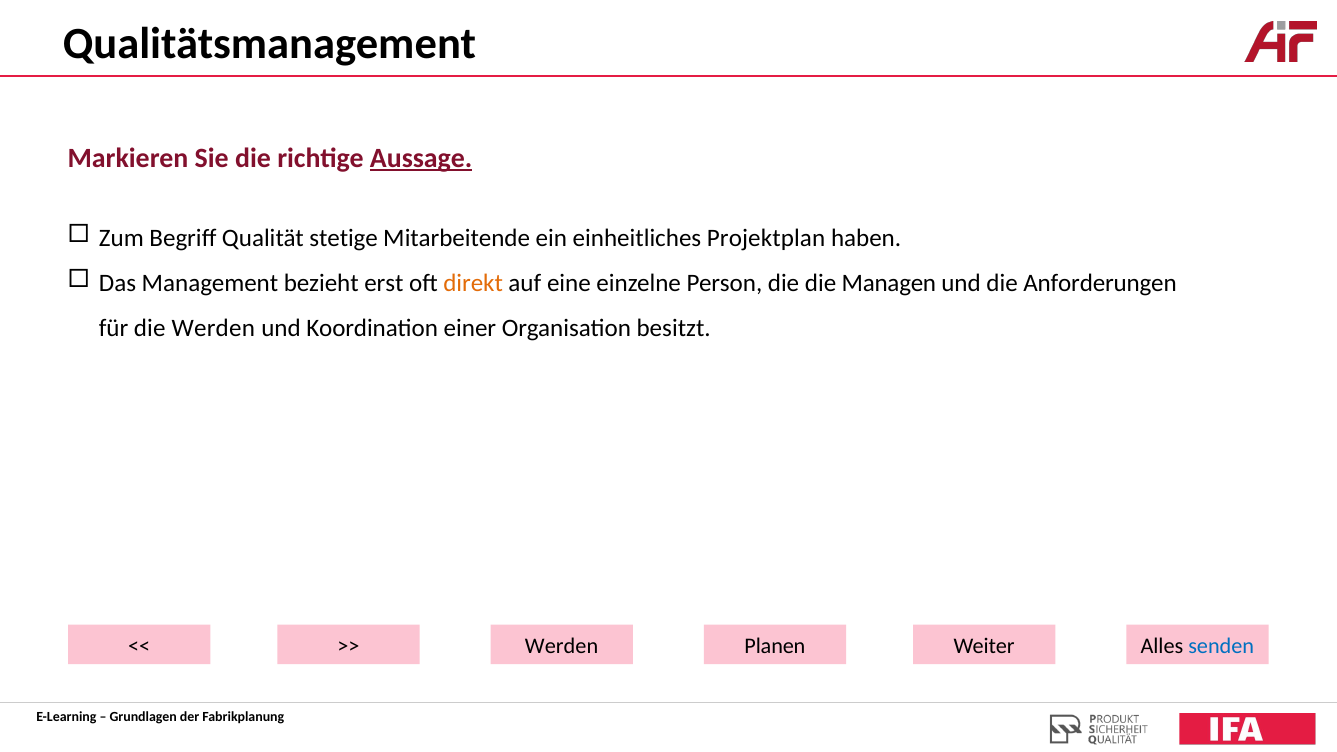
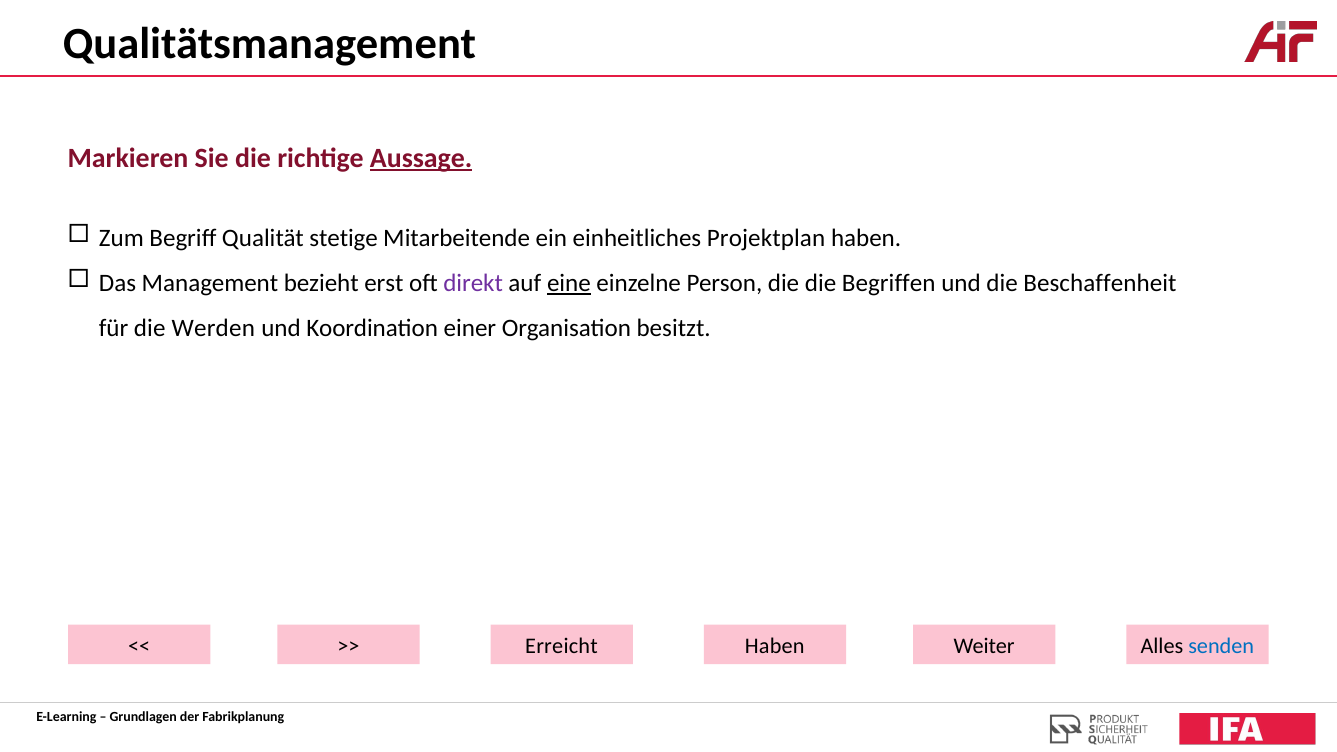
direkt colour: orange -> purple (473, 283)
eine underline: none -> present (569, 283)
Managen: Managen -> Begriffen (889, 283)
Anforderungen: Anforderungen -> Beschaffenheit (1100, 283)
Werden: Werden -> Erreicht (561, 646)
Planen: Planen -> Haben (775, 646)
